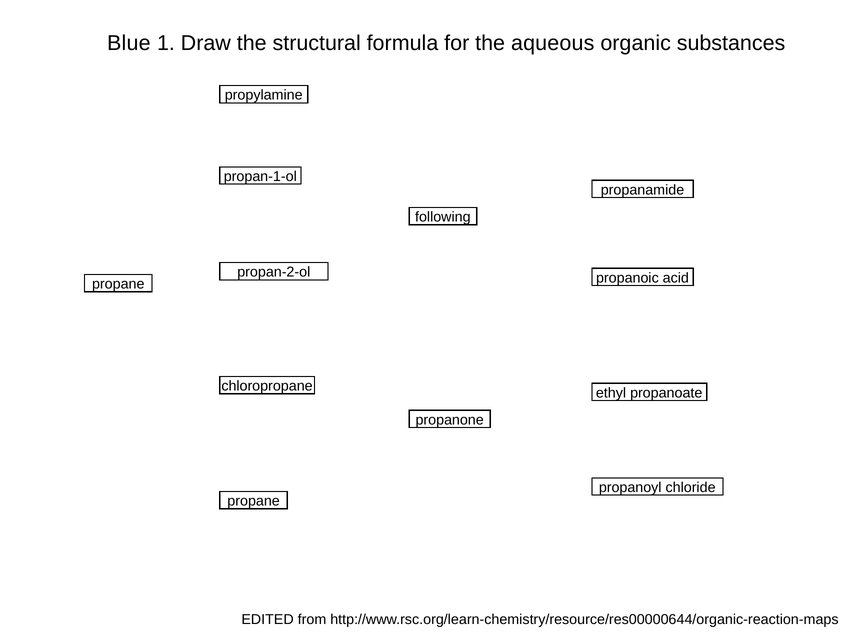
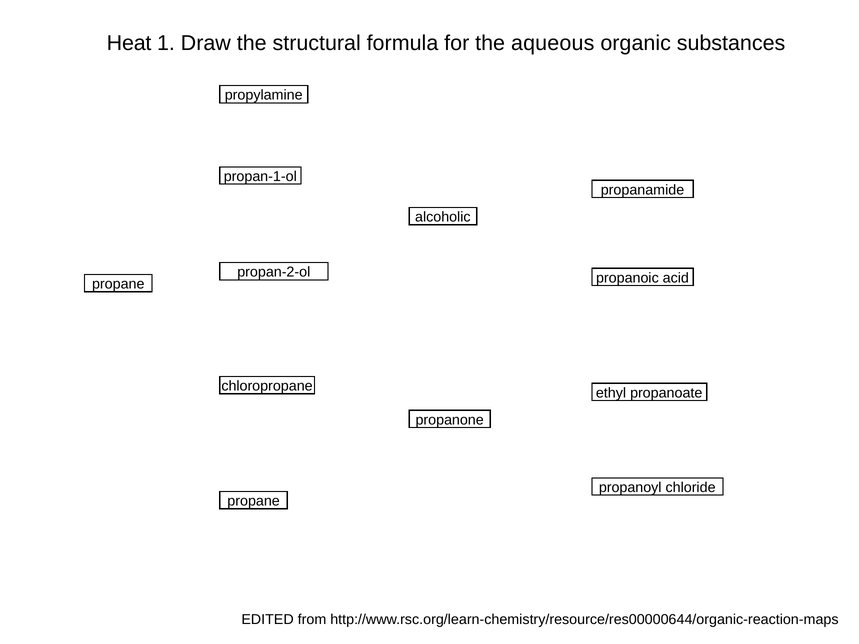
Blue: Blue -> Heat (129, 43)
following: following -> alcoholic (443, 217)
